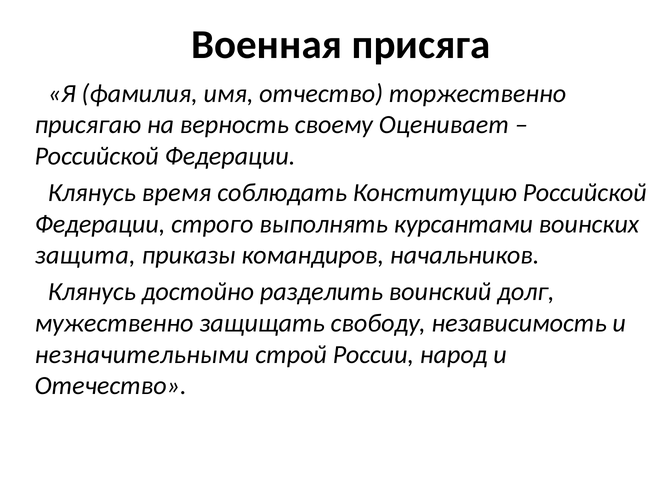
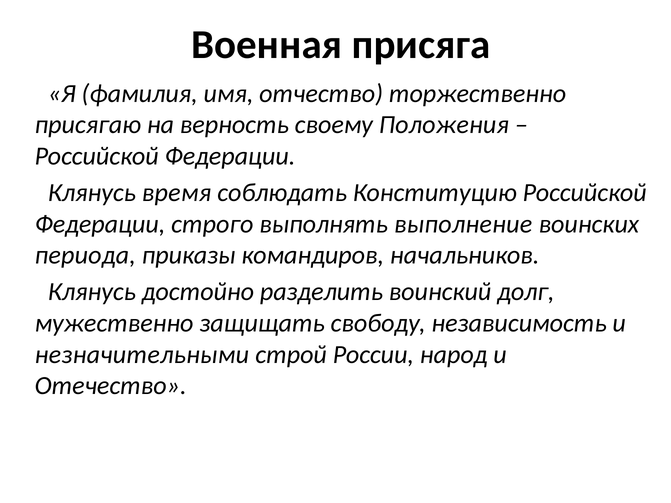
Оценивает: Оценивает -> Положения (444, 125)
курсантами: курсантами -> выполнение (463, 224)
защита: защита -> периода (85, 255)
